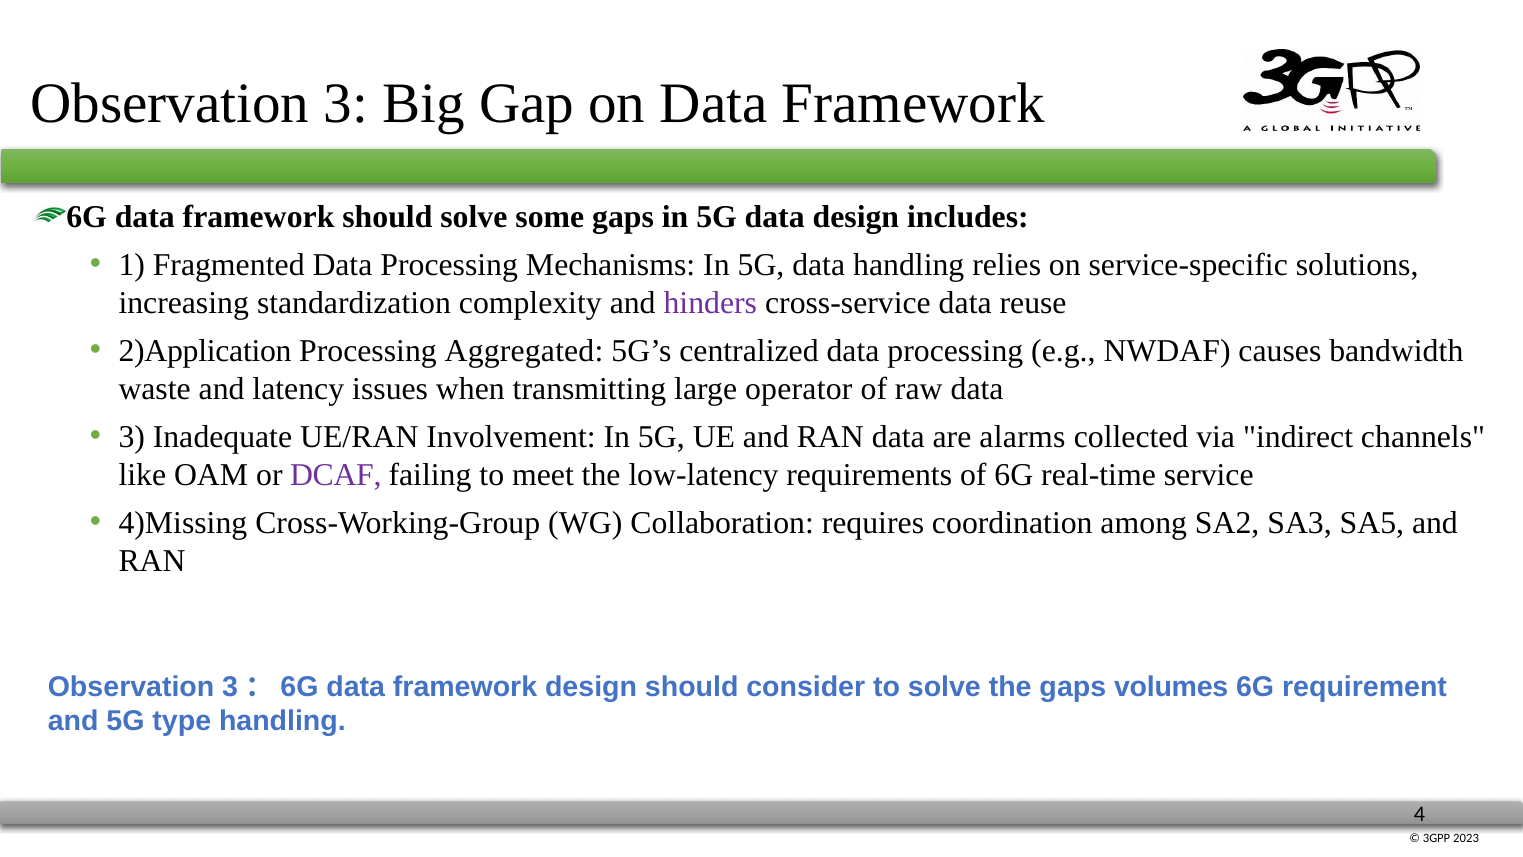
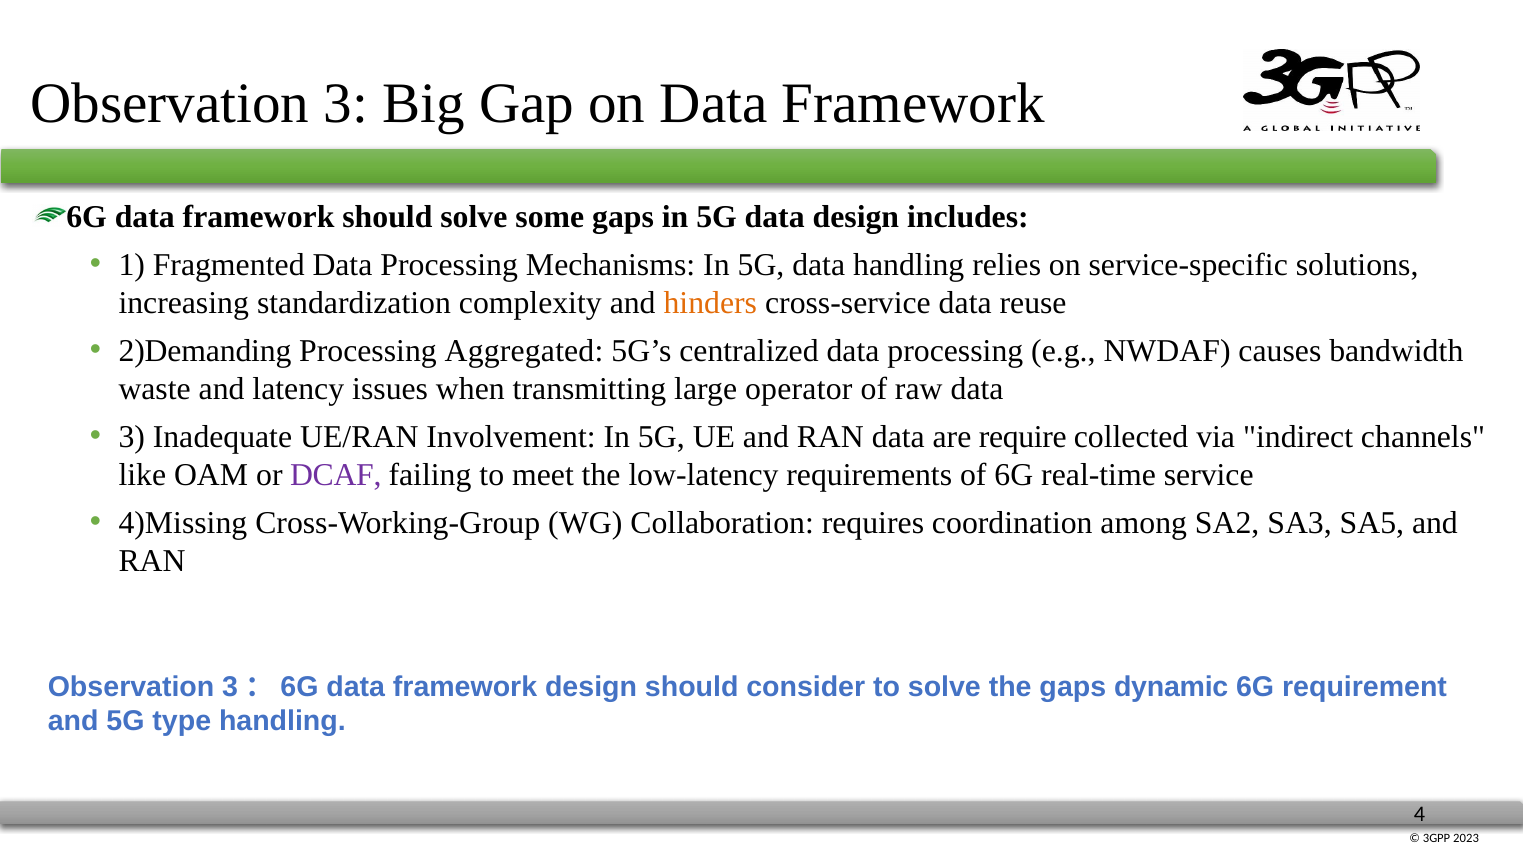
hinders colour: purple -> orange (710, 303)
2)Application: 2)Application -> 2)Demanding (205, 351)
alarms: alarms -> require (1023, 437)
volumes: volumes -> dynamic (1171, 687)
